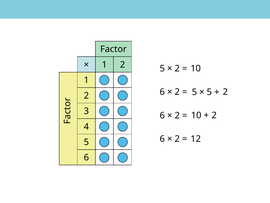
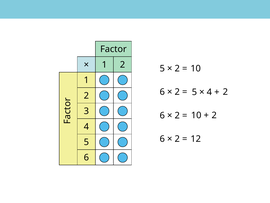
5: 5 -> 4 (209, 92)
